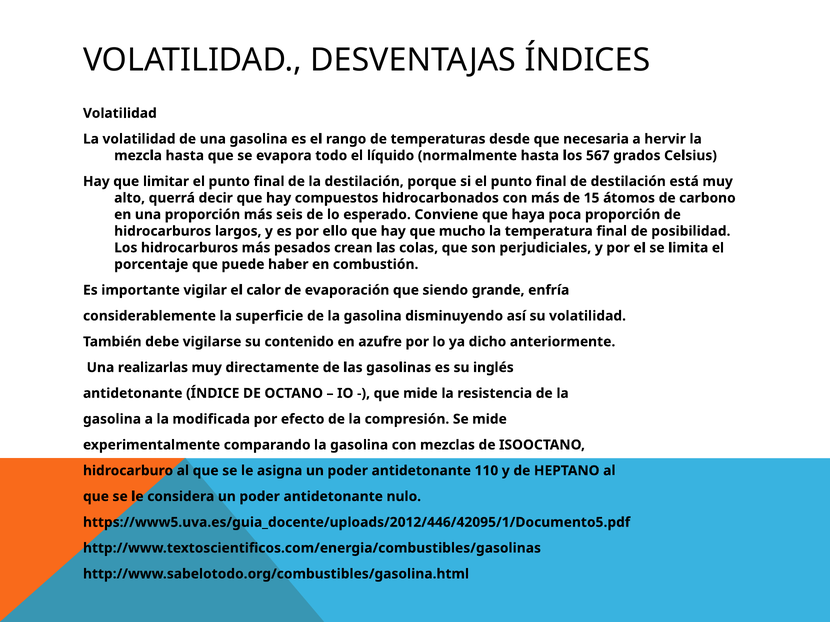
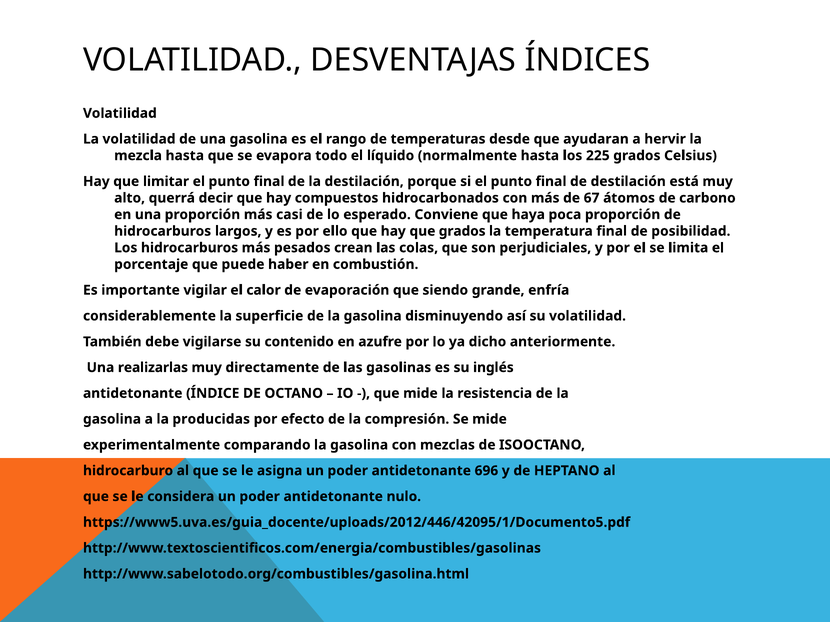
necesaria: necesaria -> ayudaran (596, 139)
567: 567 -> 225 (598, 156)
15: 15 -> 67 (592, 198)
seis: seis -> casi (289, 215)
que mucho: mucho -> grados (462, 231)
modificada: modificada -> producidas (211, 419)
110: 110 -> 696 (486, 471)
